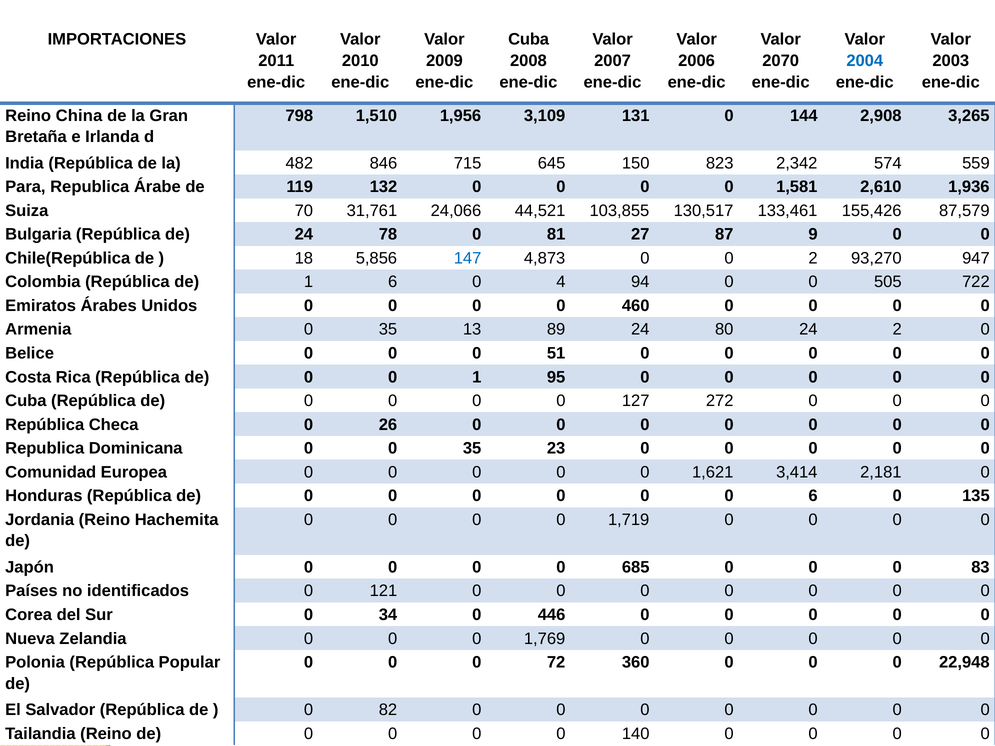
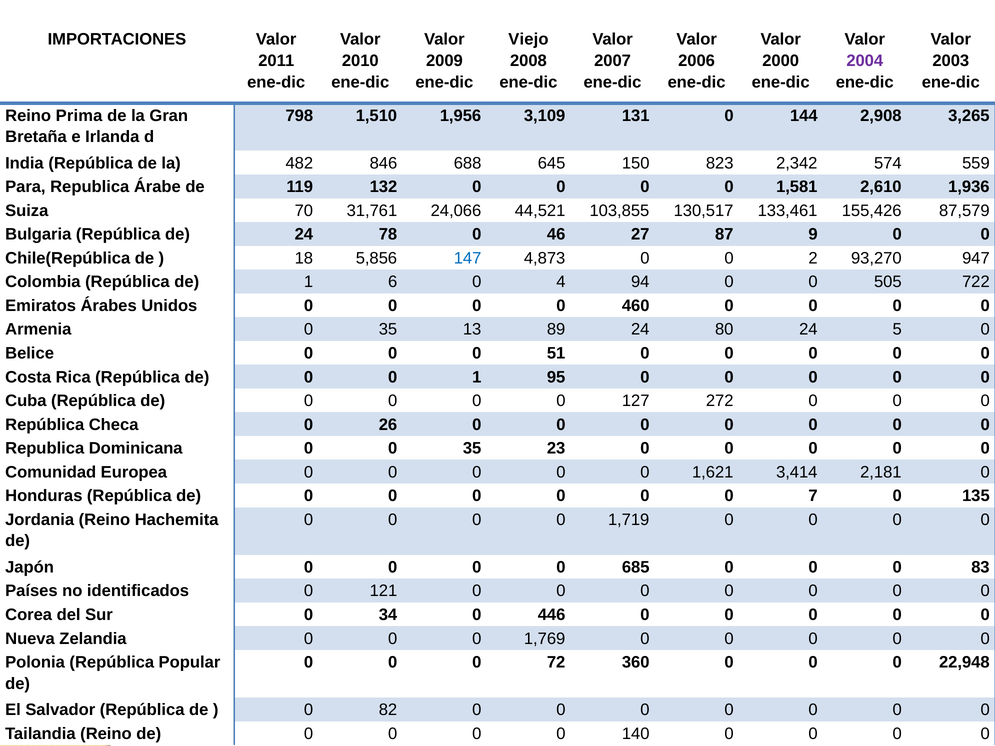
Cuba: Cuba -> Viejo (528, 39)
2070: 2070 -> 2000 (781, 61)
2004 colour: blue -> purple (865, 61)
China: China -> Prima (79, 116)
715: 715 -> 688 (468, 163)
81: 81 -> 46 (556, 235)
24 2: 2 -> 5 (897, 330)
0 6: 6 -> 7 (813, 496)
